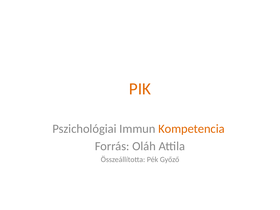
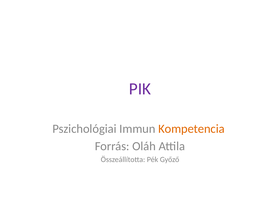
PIK colour: orange -> purple (140, 89)
